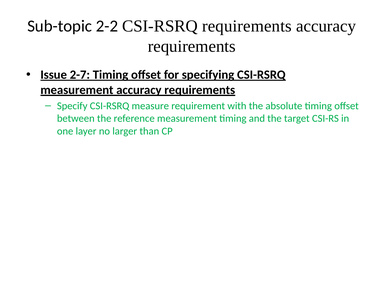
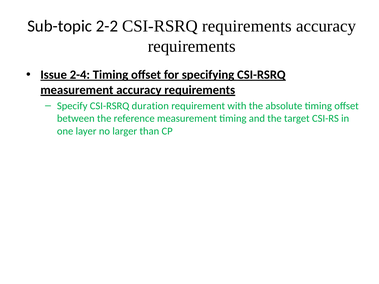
2-7: 2-7 -> 2-4 (80, 75)
measure: measure -> duration (150, 106)
